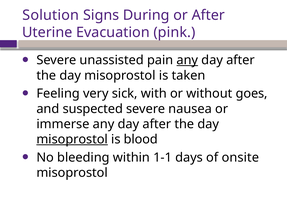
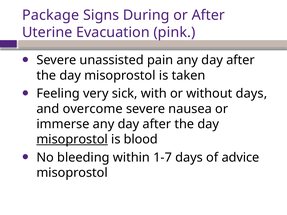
Solution: Solution -> Package (51, 15)
any underline: present -> none (187, 60)
without goes: goes -> days (251, 94)
suspected: suspected -> overcome (93, 109)
1-1: 1-1 -> 1-7 (163, 158)
onsite: onsite -> advice (240, 158)
